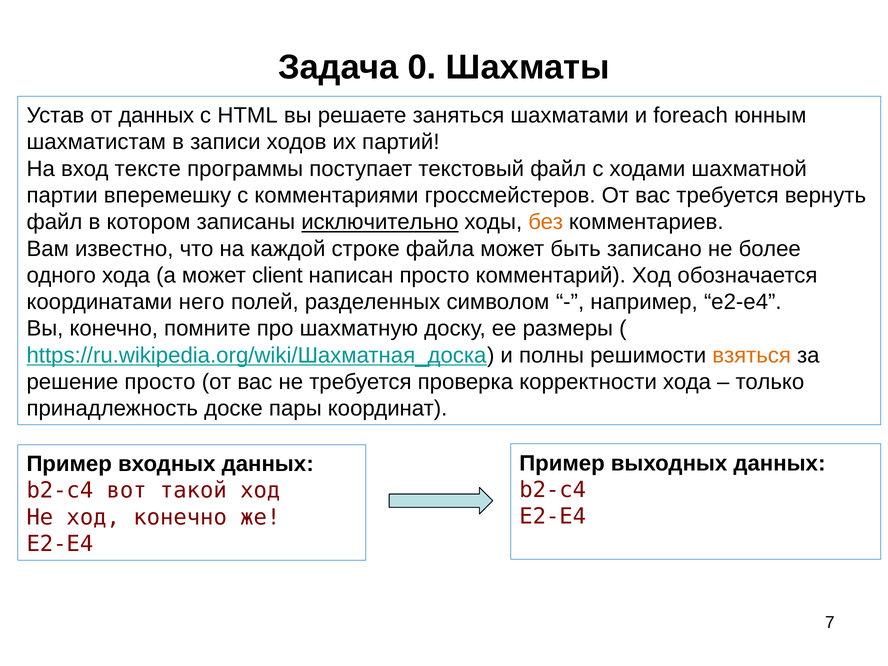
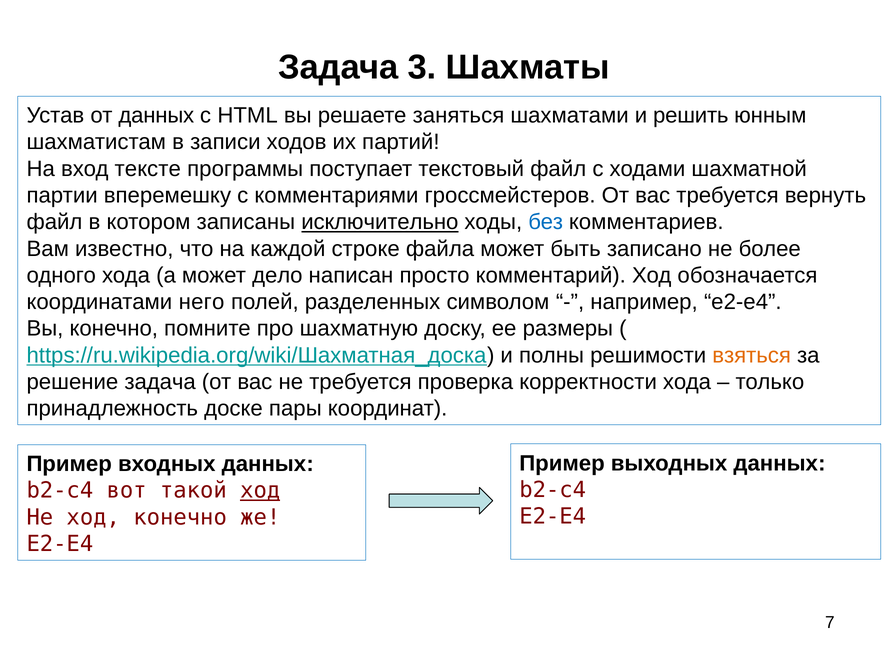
0: 0 -> 3 (422, 68)
foreach: foreach -> решить (691, 116)
без colour: orange -> blue (546, 222)
client: client -> дело (277, 275)
решение просто: просто -> задача (160, 382)
ход underline: none -> present (260, 491)
